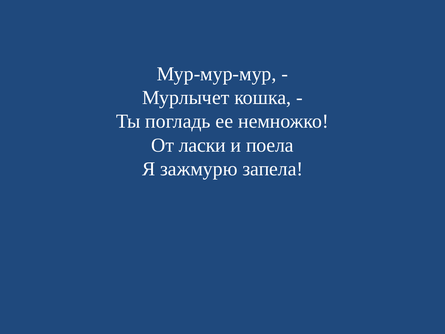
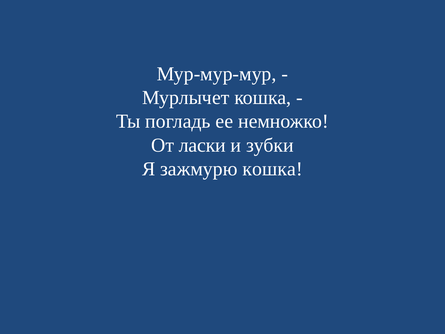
поела: поела -> зубки (270, 145)
зажмурю запела: запела -> кошка (273, 169)
